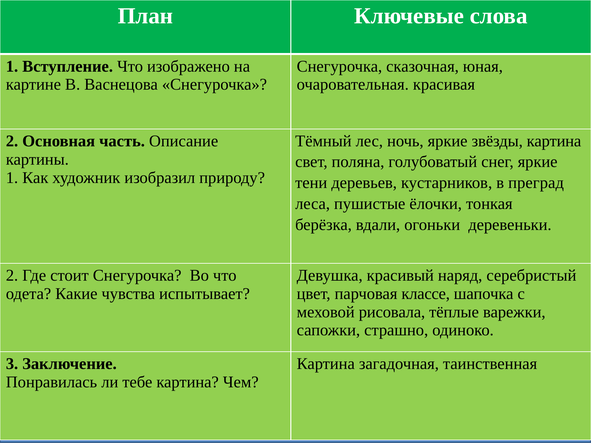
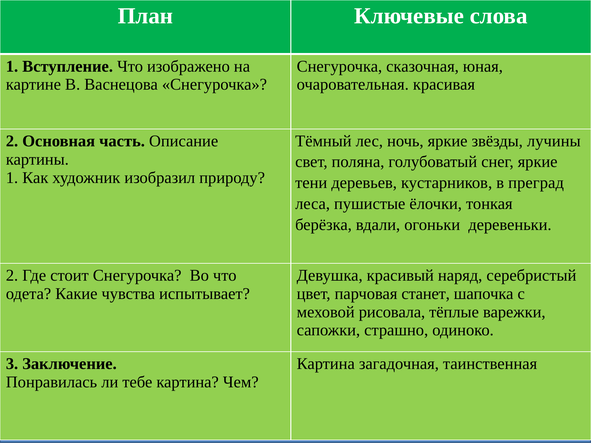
звёзды картина: картина -> лучины (554, 141)
классе: классе -> станет (426, 294)
